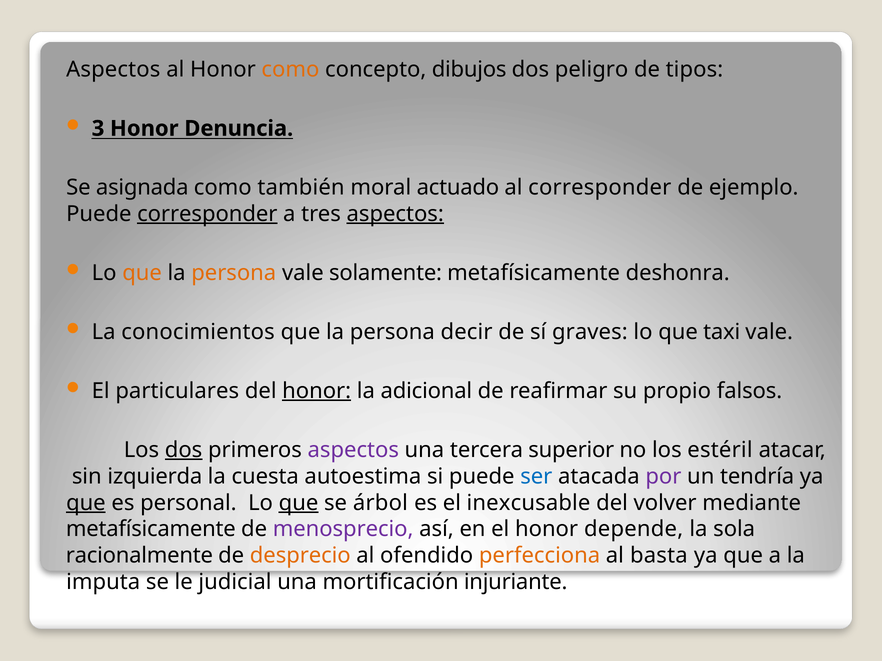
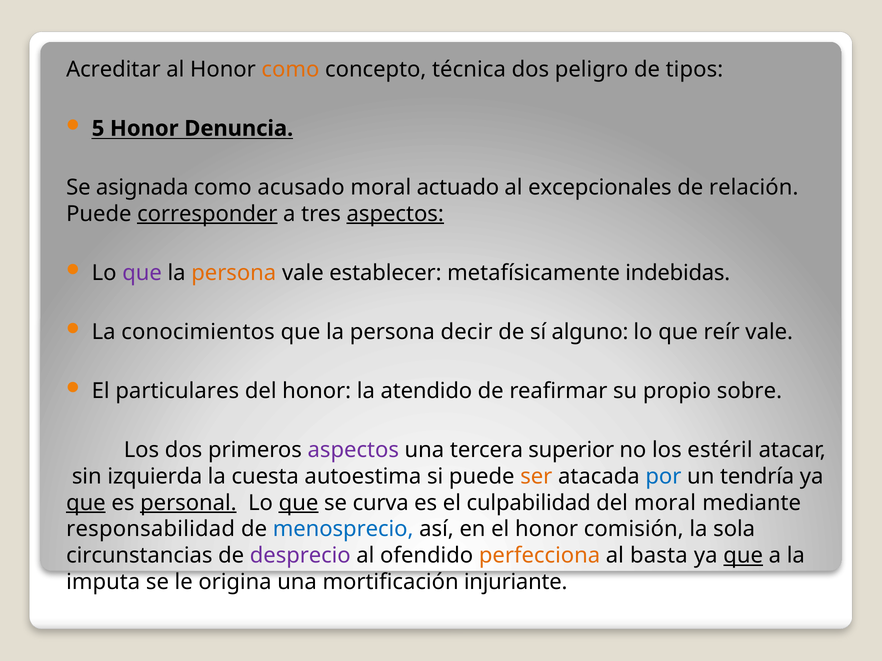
Aspectos: Aspectos -> Acreditar (113, 70)
dibujos: dibujos -> técnica (469, 70)
3: 3 -> 5 (98, 129)
también: también -> acusado (301, 188)
al corresponder: corresponder -> excepcionales (600, 188)
ejemplo: ejemplo -> relación (754, 188)
que colour: orange -> purple (142, 273)
solamente: solamente -> establecer (385, 273)
deshonra: deshonra -> indebidas (678, 273)
graves: graves -> alguno (590, 332)
taxi: taxi -> reír (722, 332)
honor underline: present -> none (317, 391)
adicional: adicional -> atendido (426, 391)
falsos: falsos -> sobre (749, 391)
dos underline: present -> none (184, 450)
ser colour: blue -> orange (536, 477)
por colour: purple -> blue (663, 477)
personal underline: none -> present (188, 503)
árbol: árbol -> curva (381, 503)
inexcusable: inexcusable -> culpabilidad (529, 503)
del volver: volver -> moral (665, 503)
metafísicamente: metafísicamente -> responsabilidad (151, 530)
menosprecio colour: purple -> blue (343, 530)
depende: depende -> comisión (634, 530)
racionalmente: racionalmente -> circunstancias (139, 556)
desprecio colour: orange -> purple (300, 556)
que underline: none -> present (743, 556)
judicial: judicial -> origina (235, 583)
